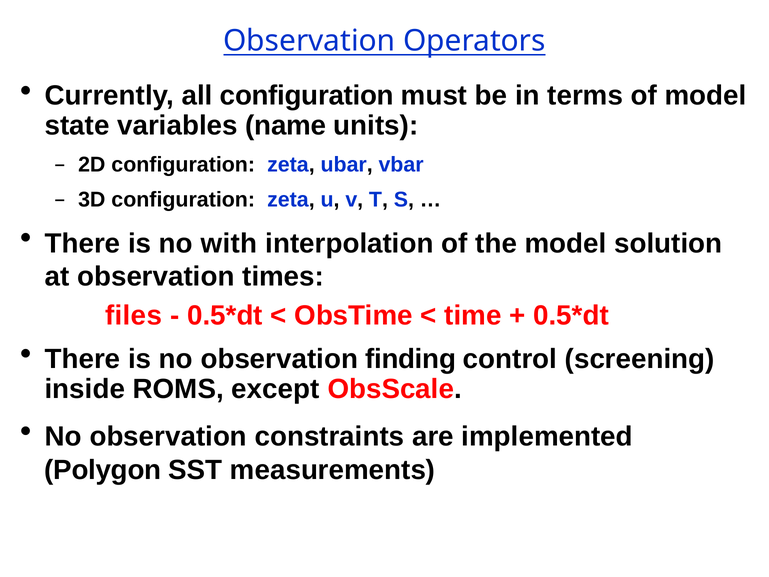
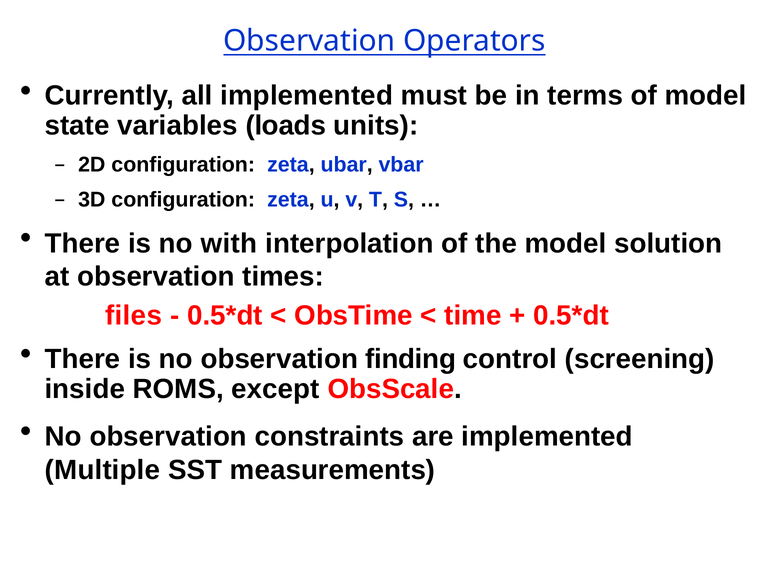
all configuration: configuration -> implemented (307, 96)
name: name -> loads (286, 126)
Polygon: Polygon -> Multiple (103, 470)
